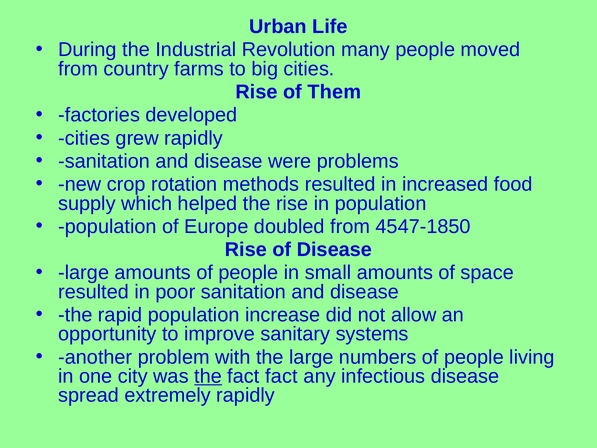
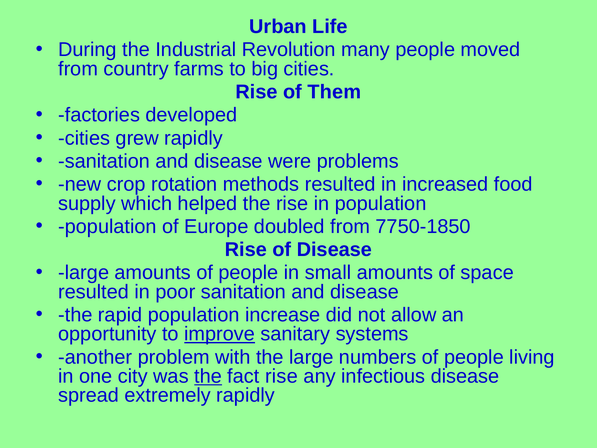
4547-1850: 4547-1850 -> 7750-1850 (423, 226)
improve underline: none -> present (220, 334)
fact fact: fact -> rise (281, 376)
